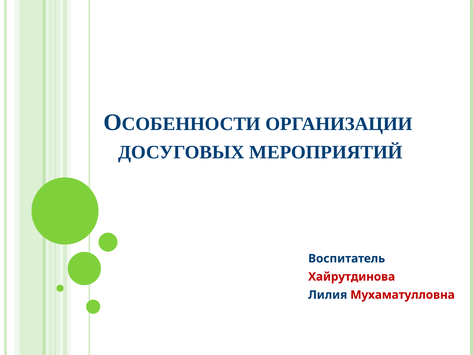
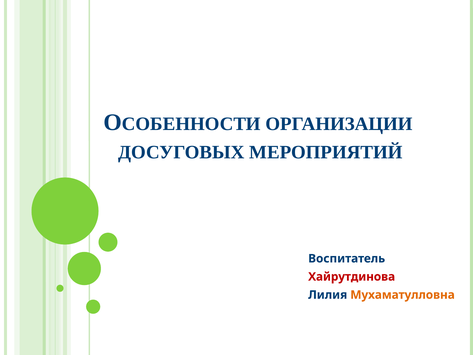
Мухаматулловна colour: red -> orange (403, 295)
